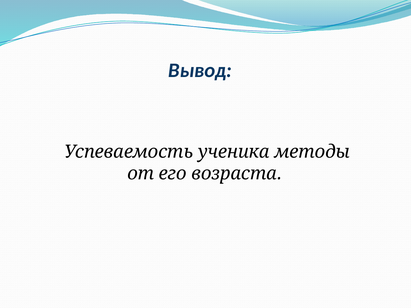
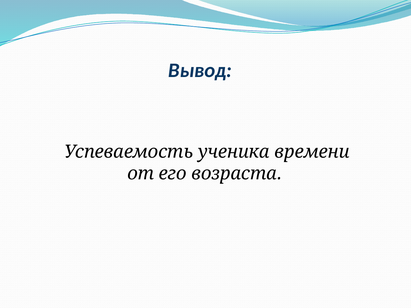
методы: методы -> времени (312, 152)
